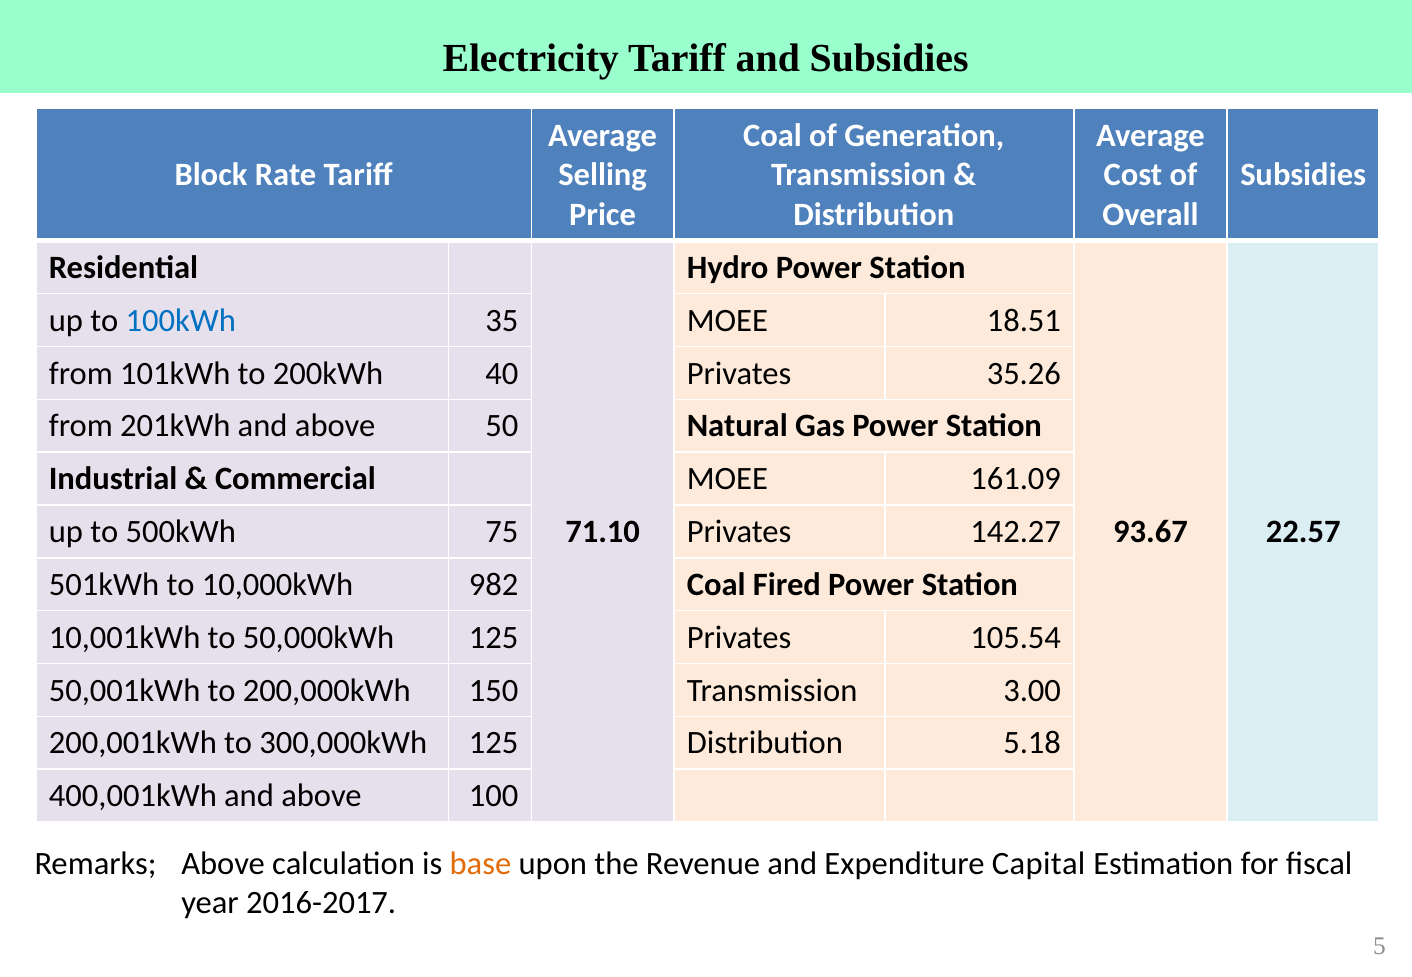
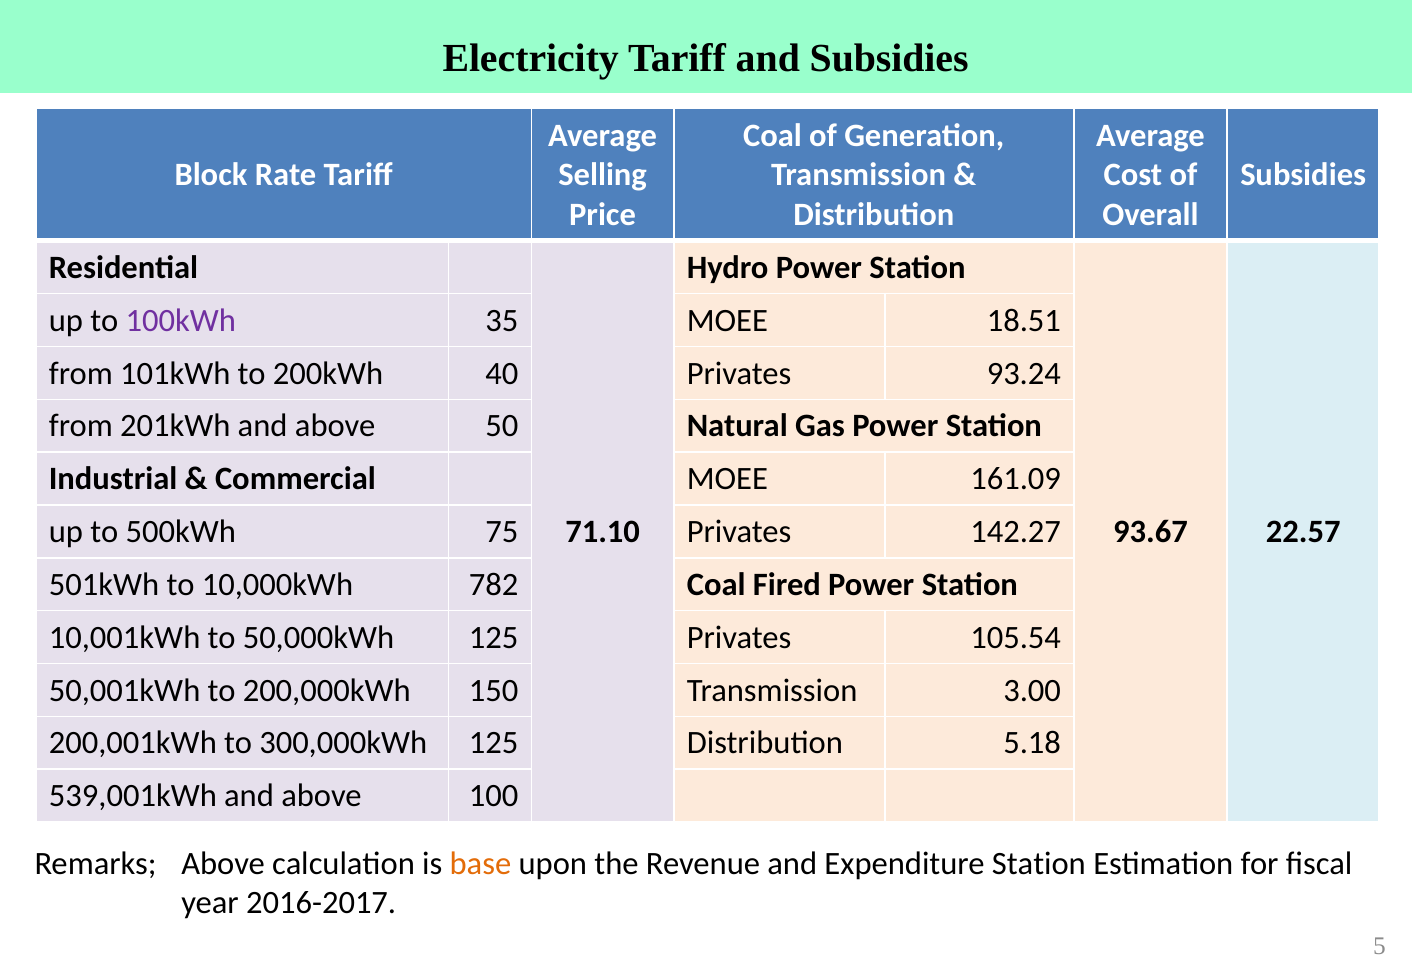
100kWh colour: blue -> purple (181, 321)
35.26: 35.26 -> 93.24 (1024, 374)
982: 982 -> 782 (494, 585)
400,001kWh: 400,001kWh -> 539,001kWh (133, 796)
Expenditure Capital: Capital -> Station (1039, 865)
